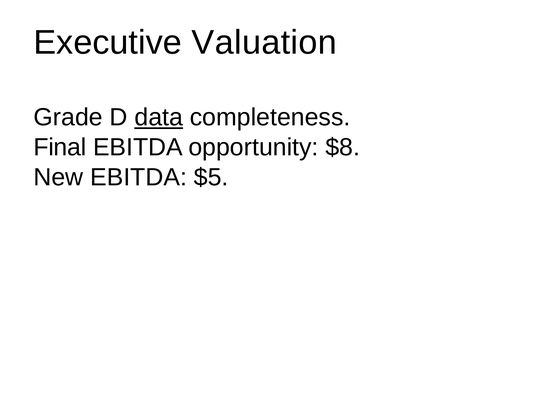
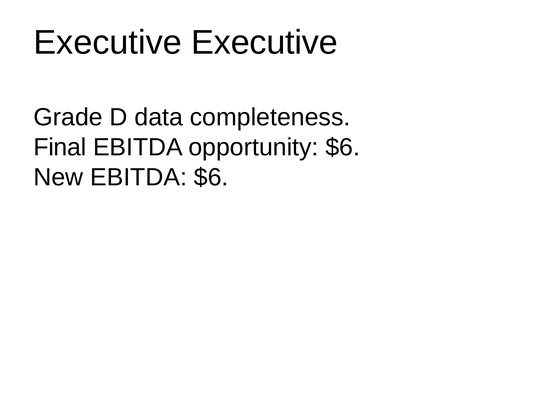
Executive Valuation: Valuation -> Executive (265, 43)
data underline: present -> none (159, 117)
opportunity $8: $8 -> $6 (343, 147)
EBITDA $5: $5 -> $6 (211, 177)
